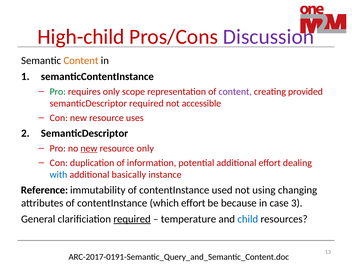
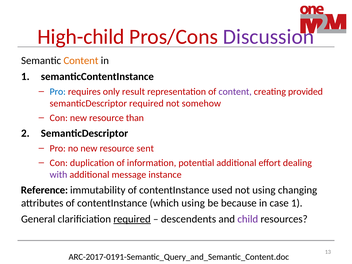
Pro colour: green -> blue (58, 92)
scope: scope -> result (134, 92)
accessible: accessible -> somehow (201, 103)
uses: uses -> than (135, 118)
new underline: present -> none (89, 148)
resource only: only -> sent (145, 148)
with colour: blue -> purple (58, 175)
basically: basically -> message (129, 175)
which effort: effort -> using (193, 203)
case 3: 3 -> 1 (297, 203)
temperature: temperature -> descendents (188, 219)
child colour: blue -> purple (248, 219)
